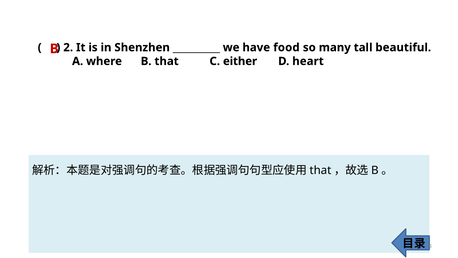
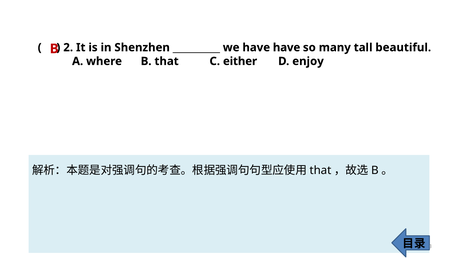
have food: food -> have (287, 47)
heart: heart -> enjoy (308, 61)
